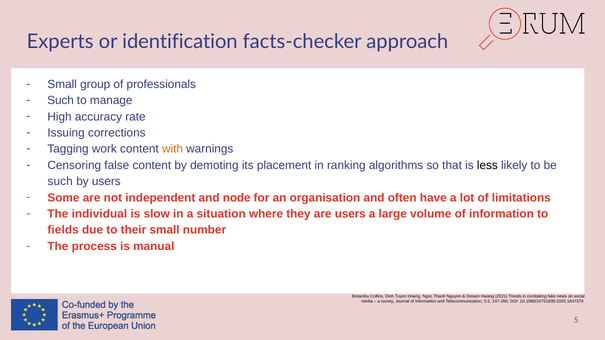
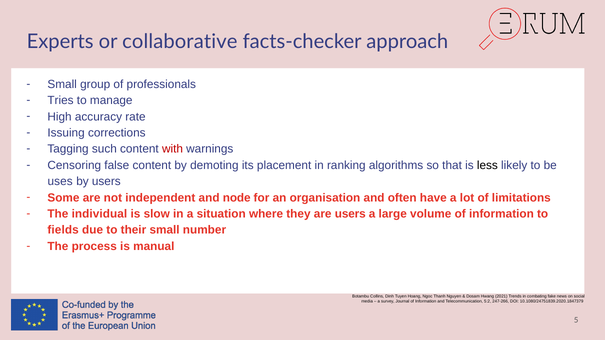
identification: identification -> collaborative (180, 42)
Such: Such -> Tries (61, 101)
work: work -> such (104, 149)
with colour: orange -> red (172, 149)
such: such -> uses (60, 182)
